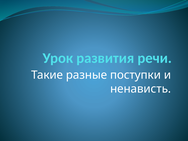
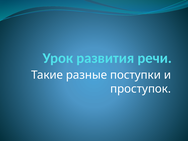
ненависть: ненависть -> проступок (141, 89)
